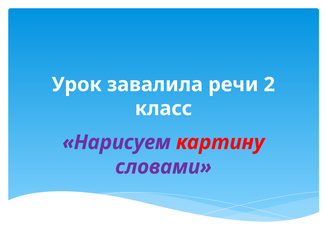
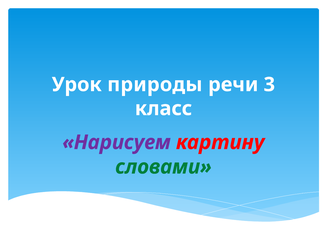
завалила: завалила -> природы (155, 85)
2: 2 -> 3 (269, 85)
словами colour: purple -> green (163, 167)
